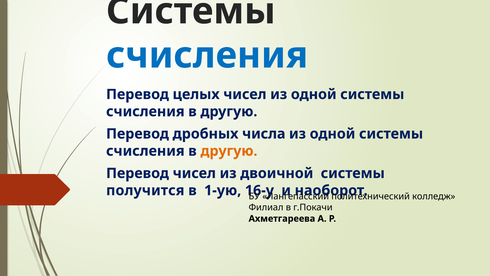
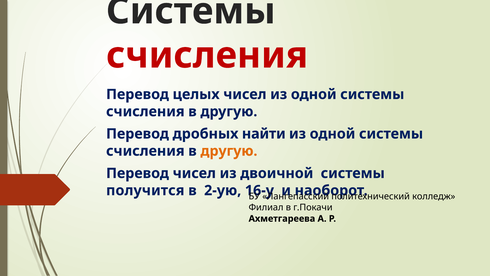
счисления colour: blue -> red (207, 55)
числа: числа -> найти (264, 134)
1-ую: 1-ую -> 2-ую (223, 190)
